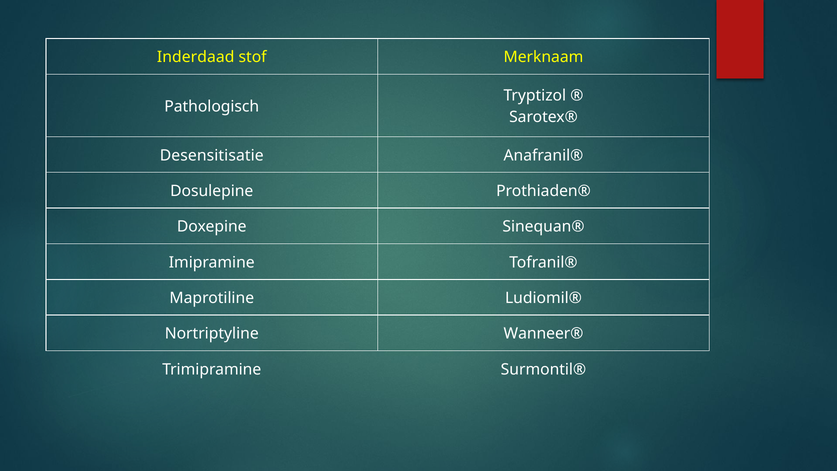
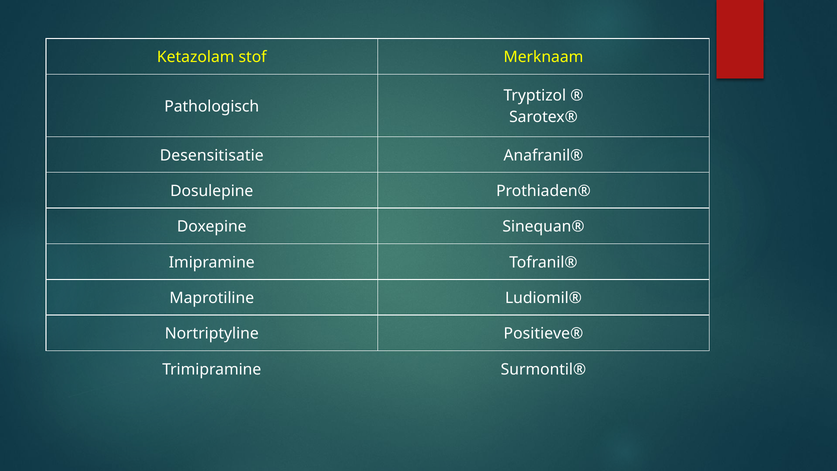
Inderdaad: Inderdaad -> Ketazolam (196, 57)
Wanneer®: Wanneer® -> Positieve® (543, 334)
